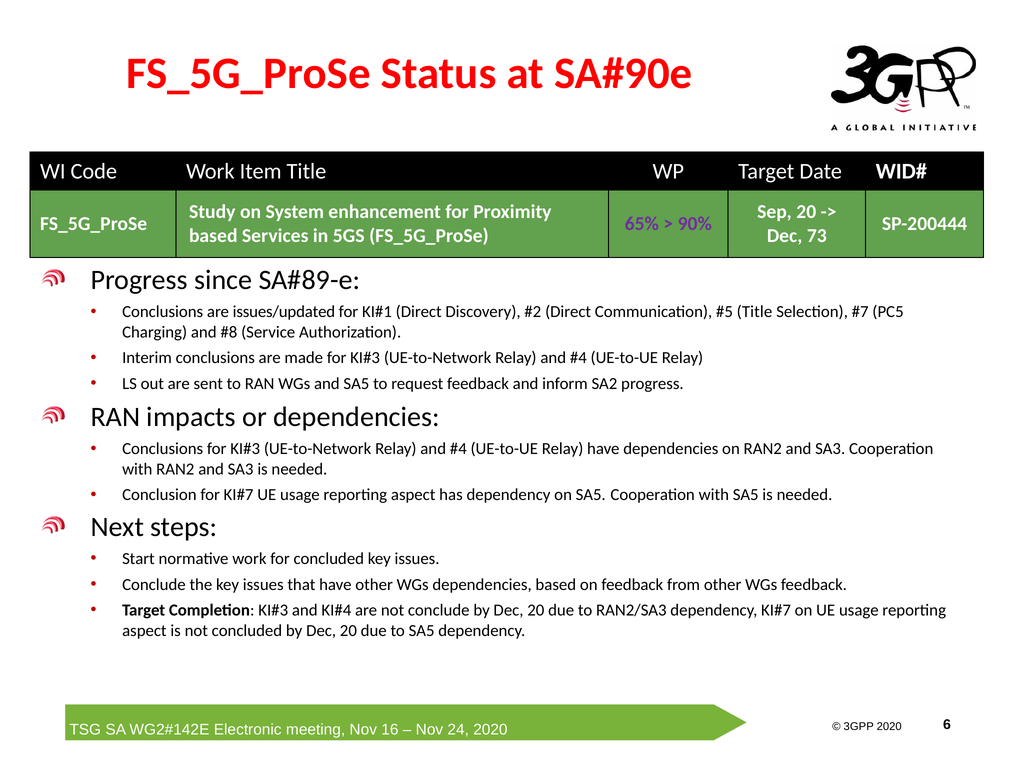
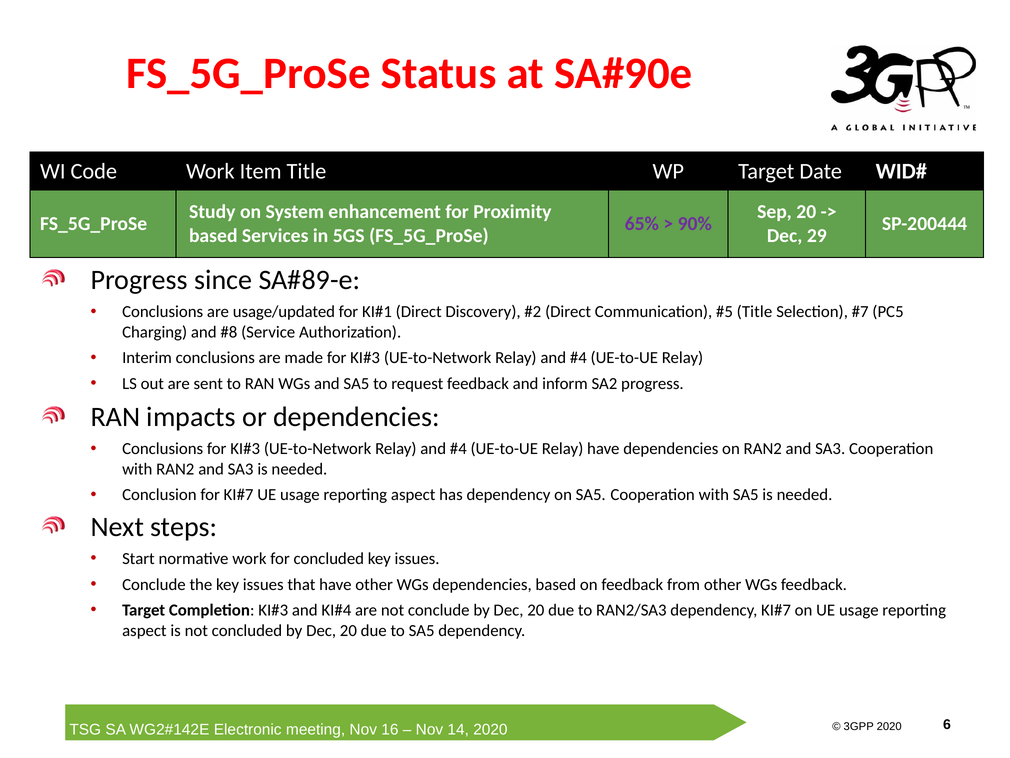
73: 73 -> 29 (817, 236)
issues/updated: issues/updated -> usage/updated (284, 312)
24: 24 -> 14 (458, 729)
